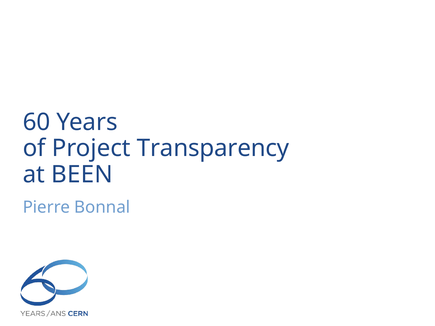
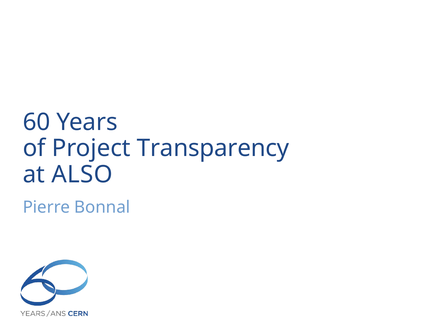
BEEN: BEEN -> ALSO (82, 175)
